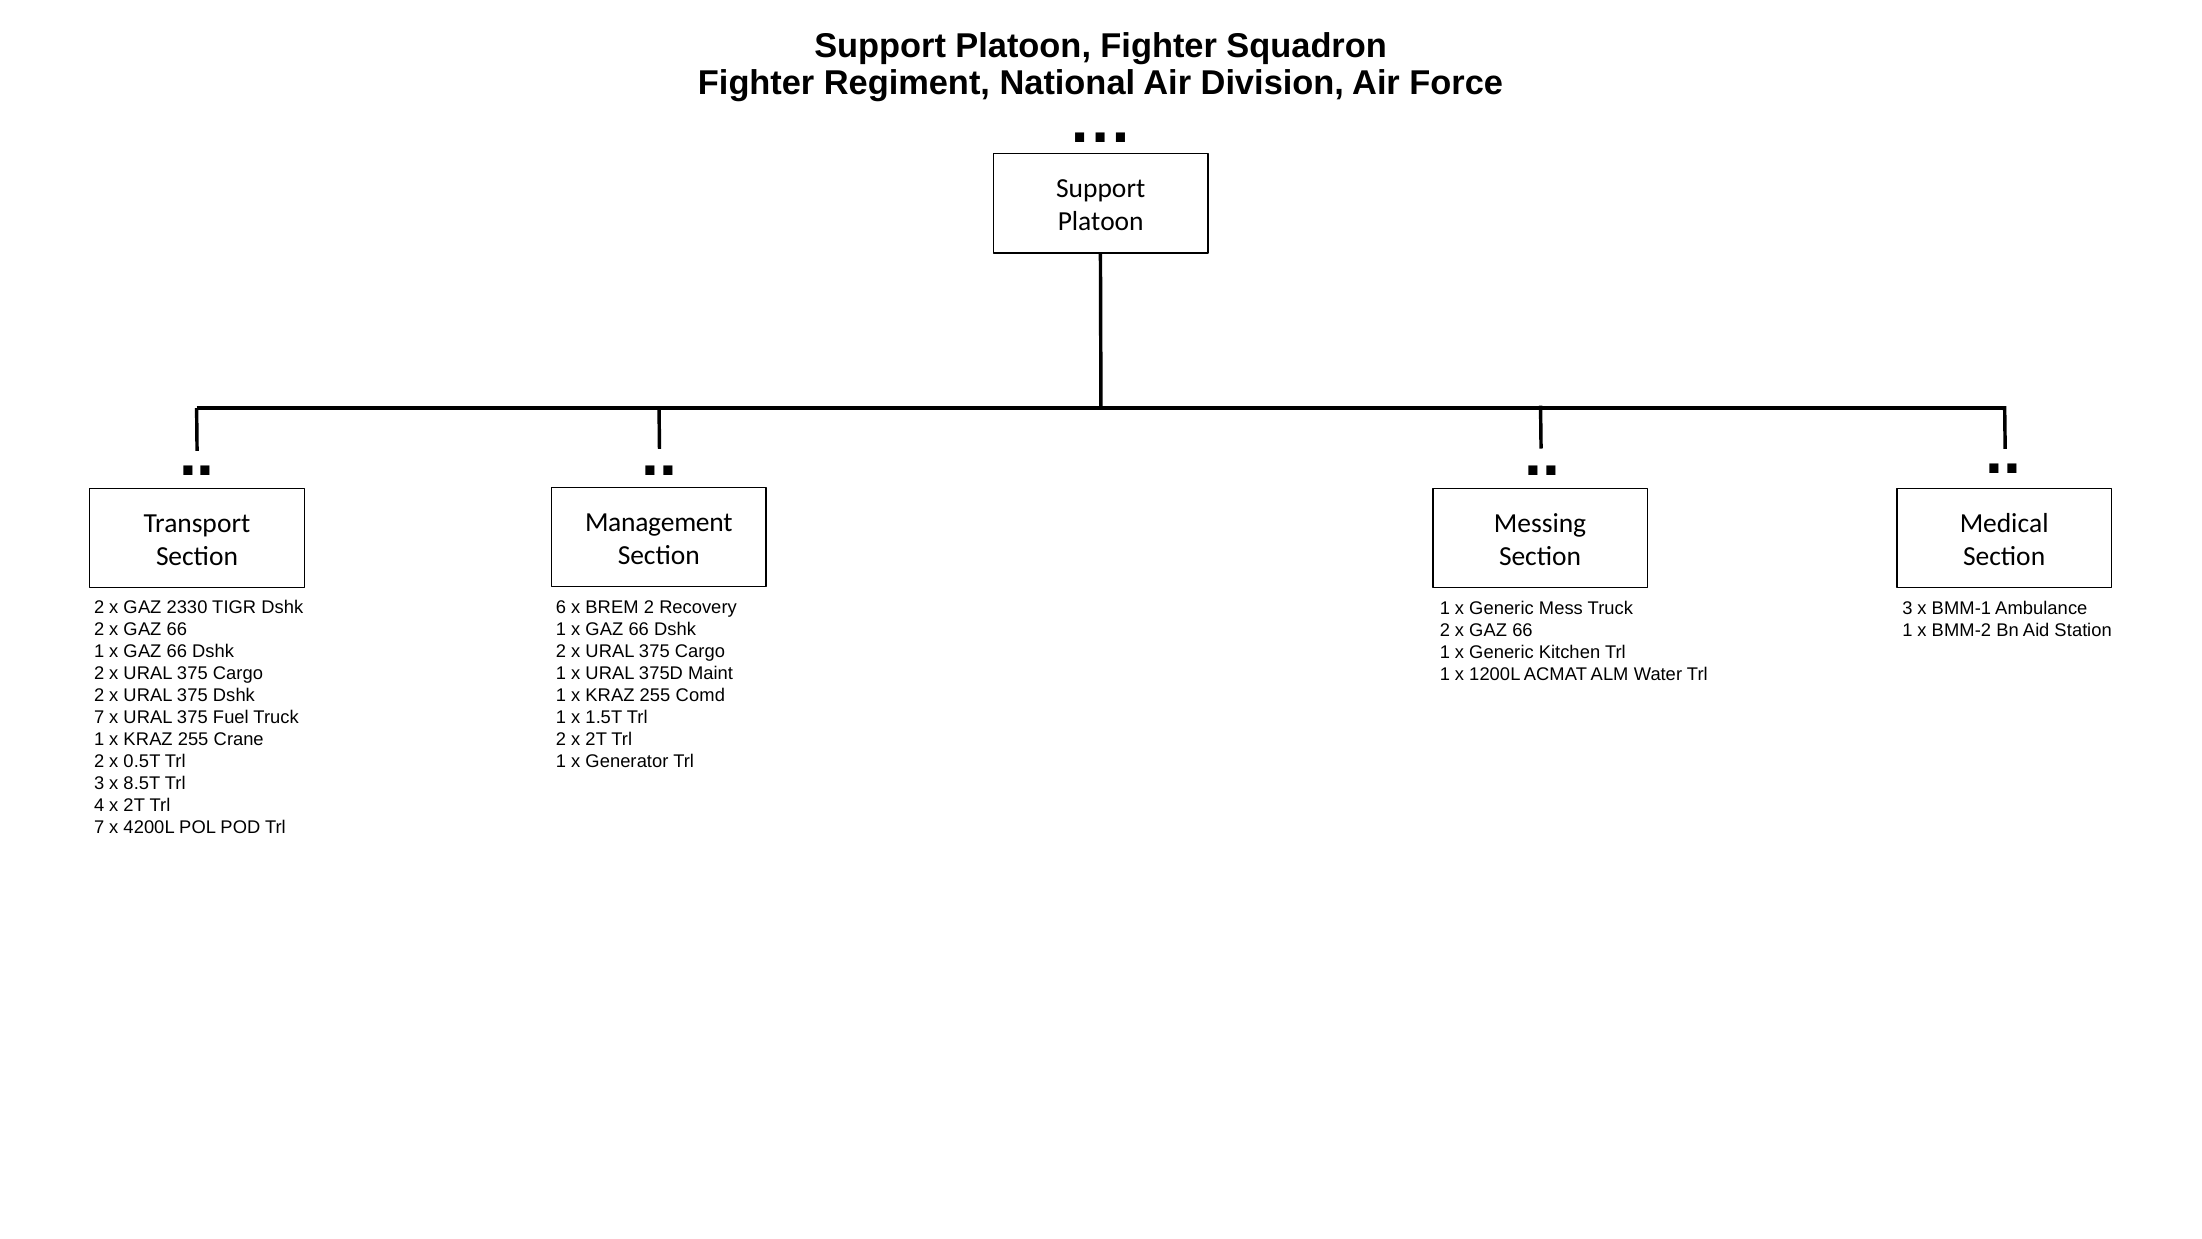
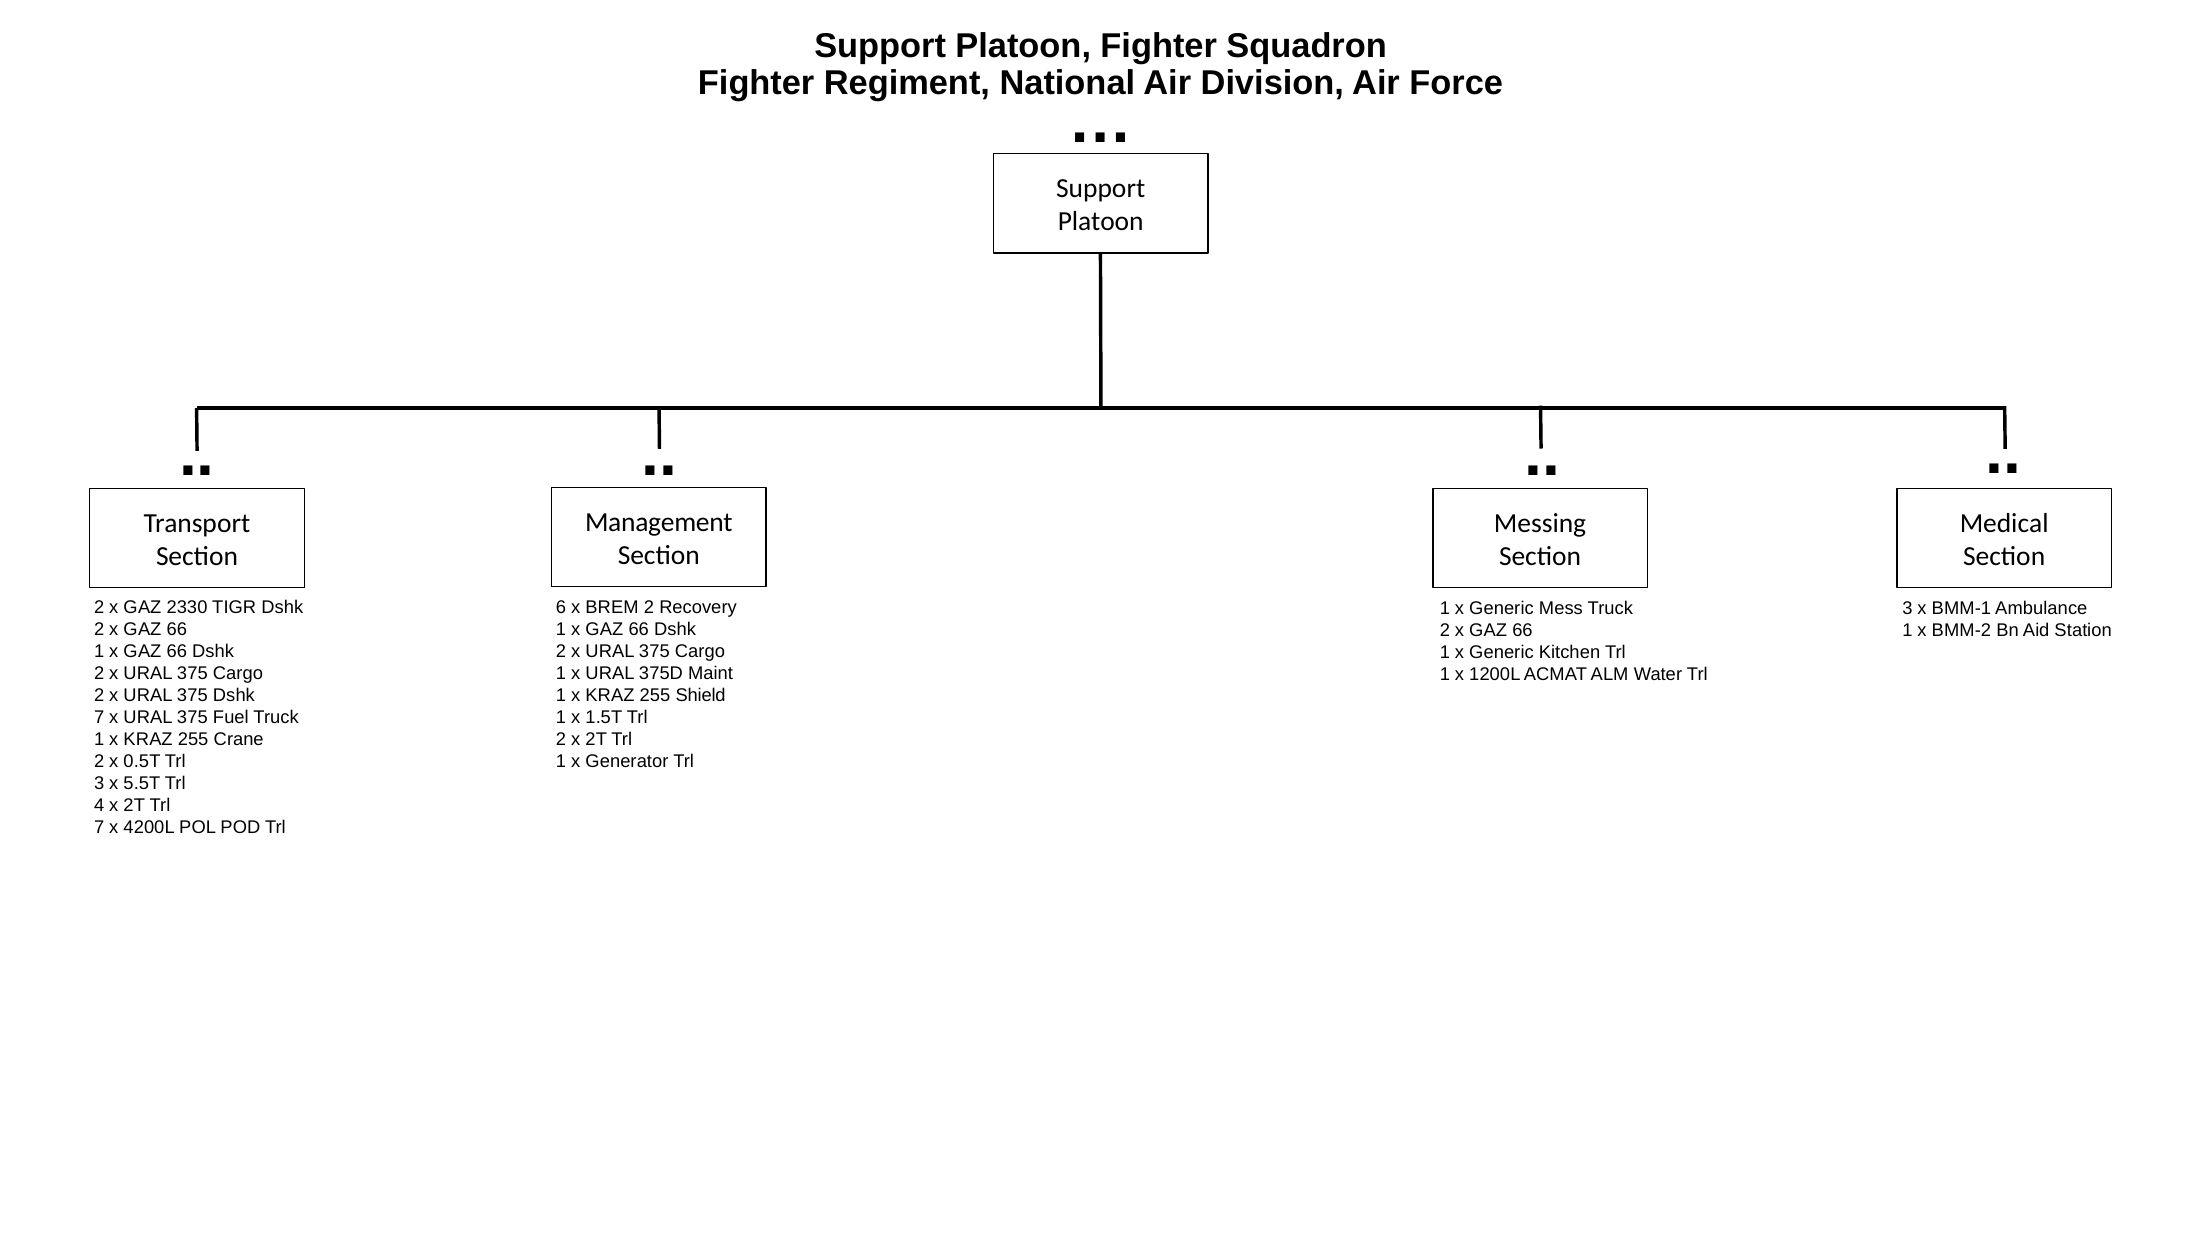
Comd: Comd -> Shield (701, 695)
8.5T: 8.5T -> 5.5T (142, 783)
